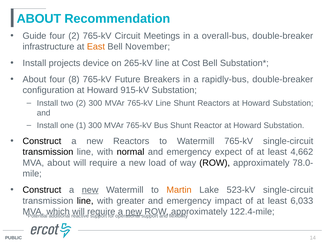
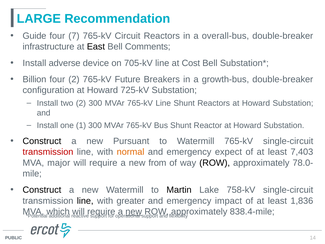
ABOUT: ABOUT -> LARGE (39, 19)
four 2: 2 -> 7 (74, 36)
Circuit Meetings: Meetings -> Reactors (162, 36)
East colour: orange -> black (96, 47)
November: November -> Comments (148, 47)
projects: projects -> adverse (65, 63)
265-kV: 265-kV -> 705-kV (138, 63)
About: About -> Billion (34, 79)
four 8: 8 -> 2 (74, 79)
rapidly-bus: rapidly-bus -> growth-bus (225, 79)
915-kV: 915-kV -> 725-kV (135, 90)
new Reactors: Reactors -> Pursuant (131, 141)
transmission colour: black -> red (48, 152)
normal colour: black -> orange (131, 152)
4,662: 4,662 -> 7,403 (302, 152)
MVA about: about -> major (59, 163)
load: load -> from (157, 163)
new underline: present -> none (90, 190)
Martin colour: orange -> black (179, 190)
523-kV: 523-kV -> 758-kV (241, 190)
6,033: 6,033 -> 1,836 (302, 201)
122.4-mile: 122.4-mile -> 838.4-mile (252, 211)
